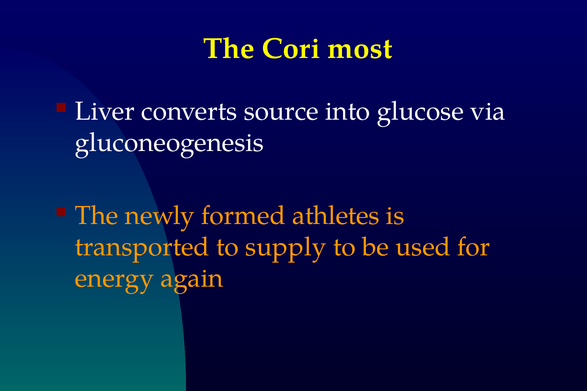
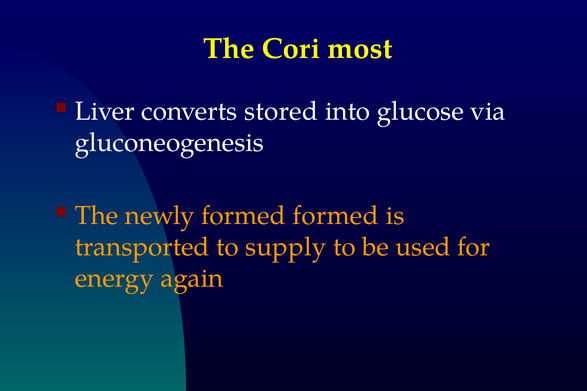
source: source -> stored (281, 111)
formed athletes: athletes -> formed (336, 216)
